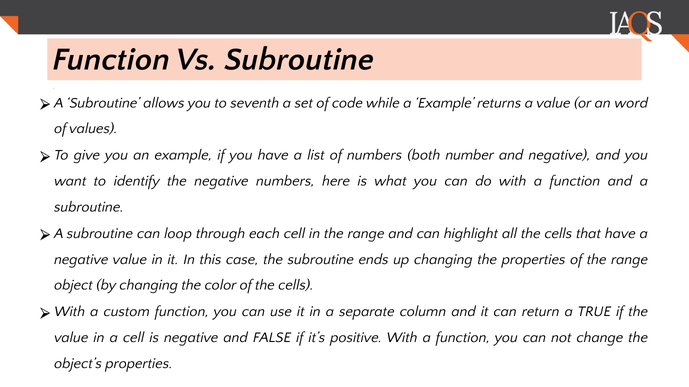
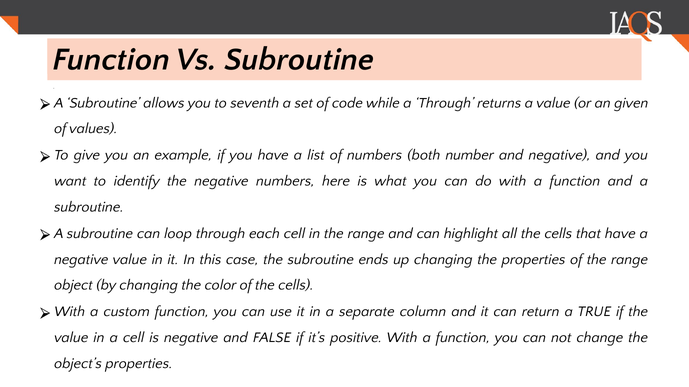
a Example: Example -> Through (445, 103)
word: word -> given (631, 103)
